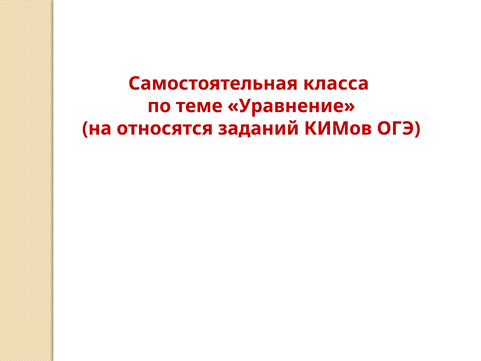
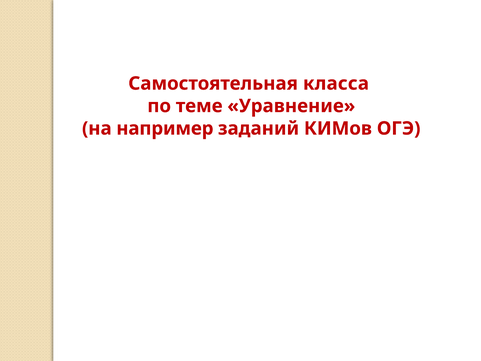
относятся: относятся -> например (165, 128)
